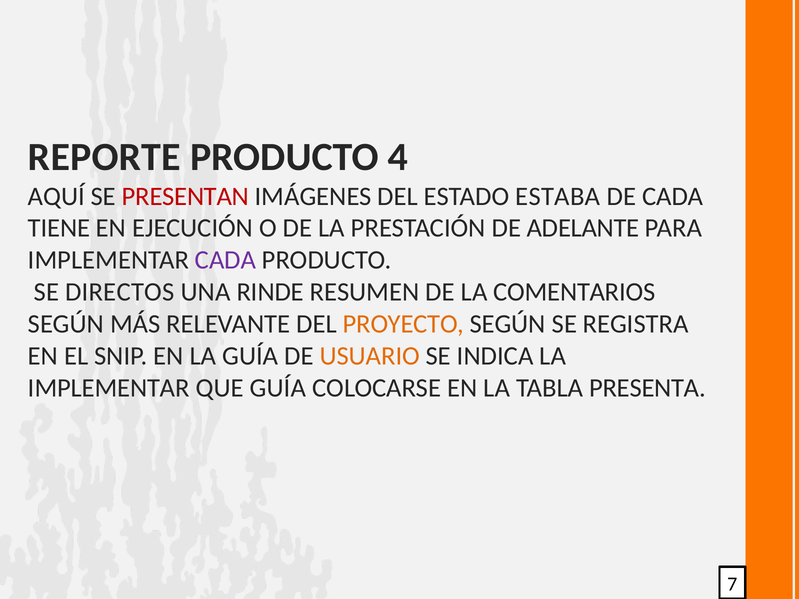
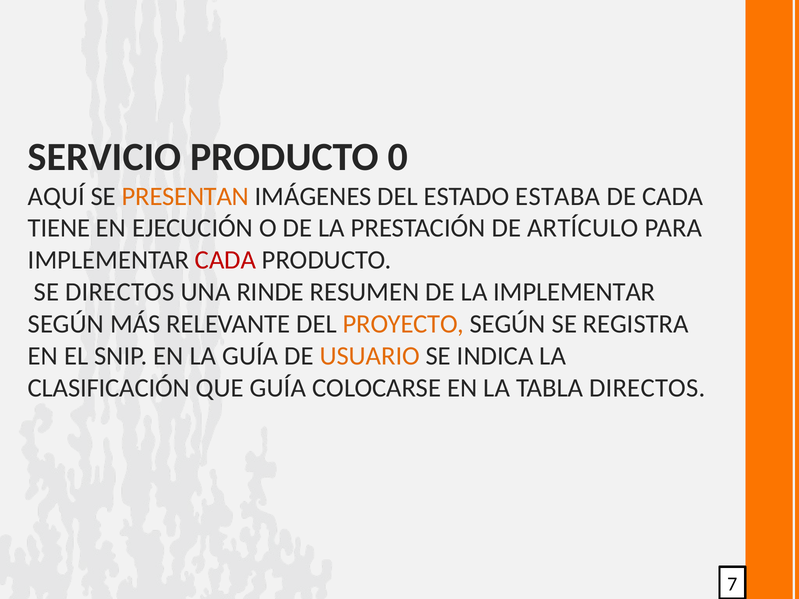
REPORTE: REPORTE -> SERVICIO (105, 157)
4: 4 -> 0 (398, 157)
PRESENTAN colour: red -> orange (185, 196)
ADELANTE: ADELANTE -> ARTÍCULO (583, 228)
CADA colour: purple -> red (226, 260)
LA COMENTARIOS: COMENTARIOS -> IMPLEMENTAR (574, 292)
IMPLEMENTAR: IMPLEMENTAR -> CLASIFICACIÓN (109, 388)
TABLA PRESENTA: PRESENTA -> DIRECTOS (647, 388)
